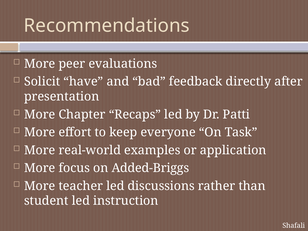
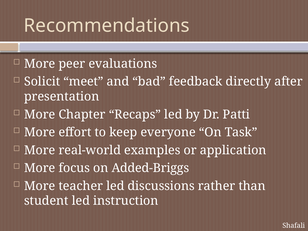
have: have -> meet (83, 82)
